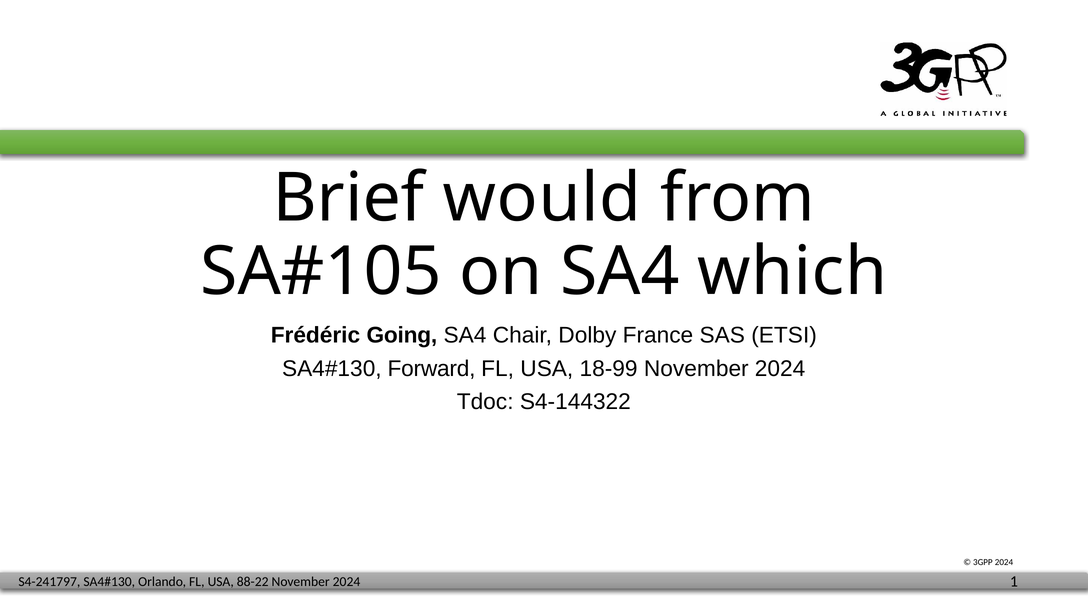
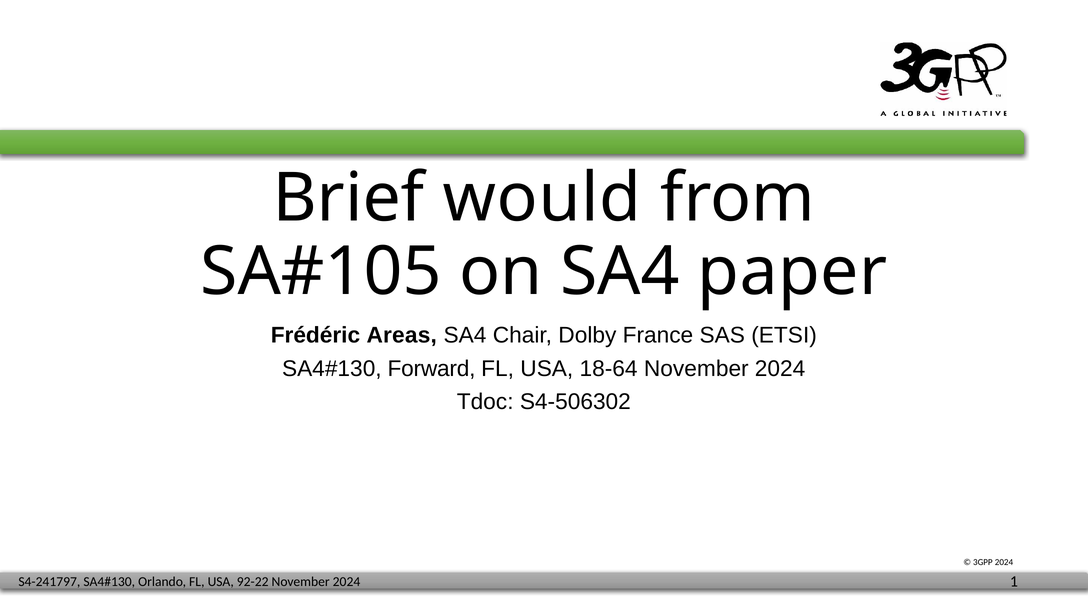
which: which -> paper (792, 272)
Going: Going -> Areas (402, 335)
18-99: 18-99 -> 18-64 (609, 369)
S4-144322: S4-144322 -> S4-506302 (575, 402)
88-22: 88-22 -> 92-22 (253, 582)
